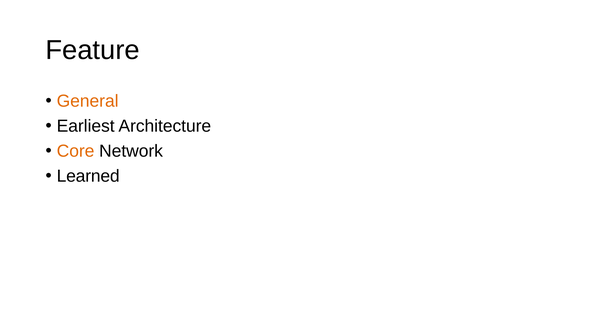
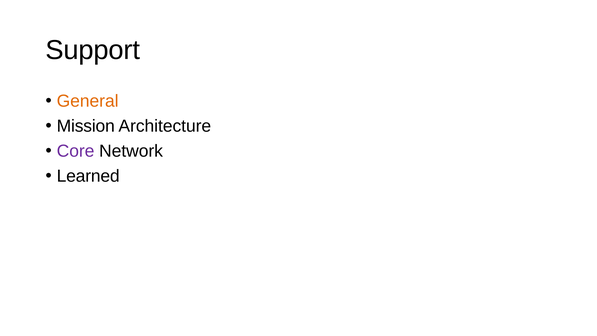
Feature: Feature -> Support (93, 50)
Earliest: Earliest -> Mission (86, 126)
Core colour: orange -> purple (76, 151)
